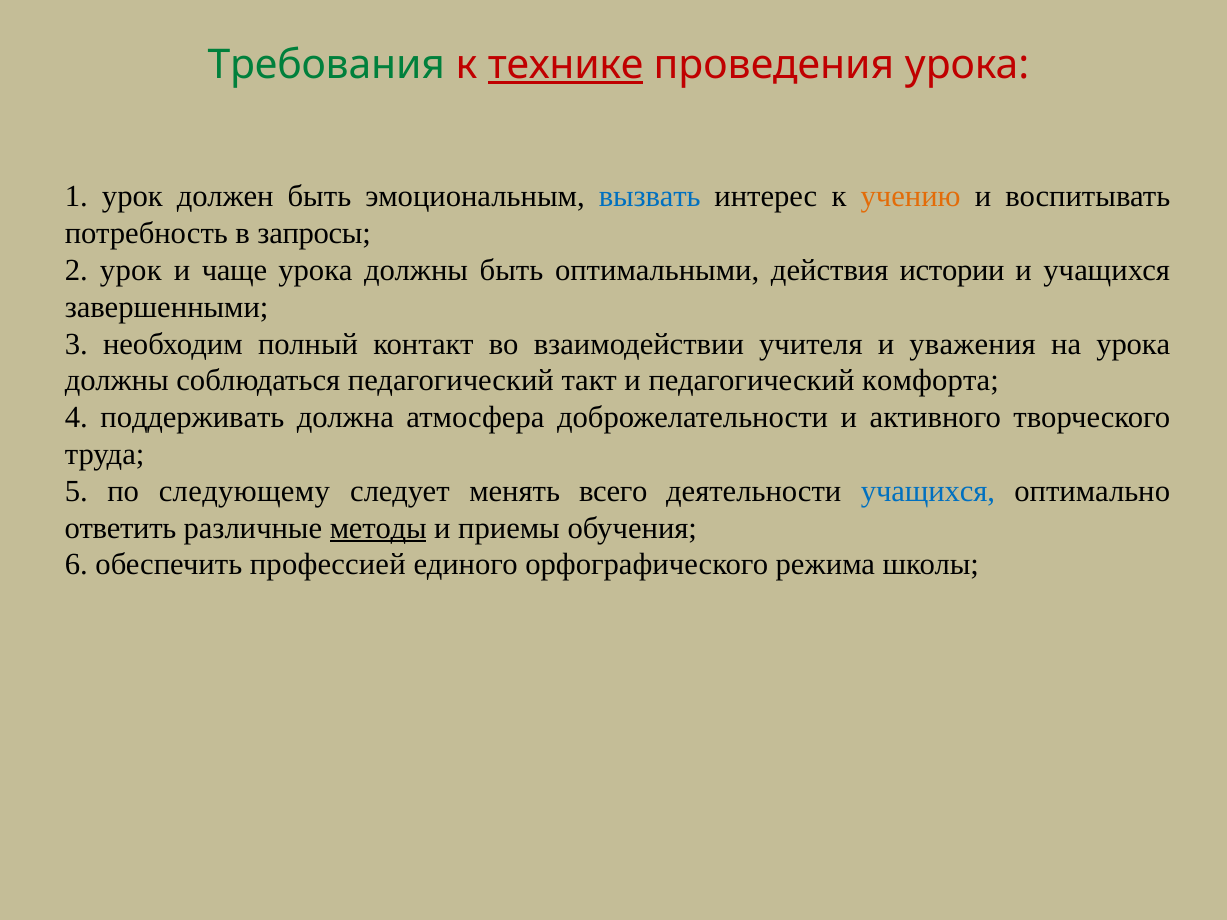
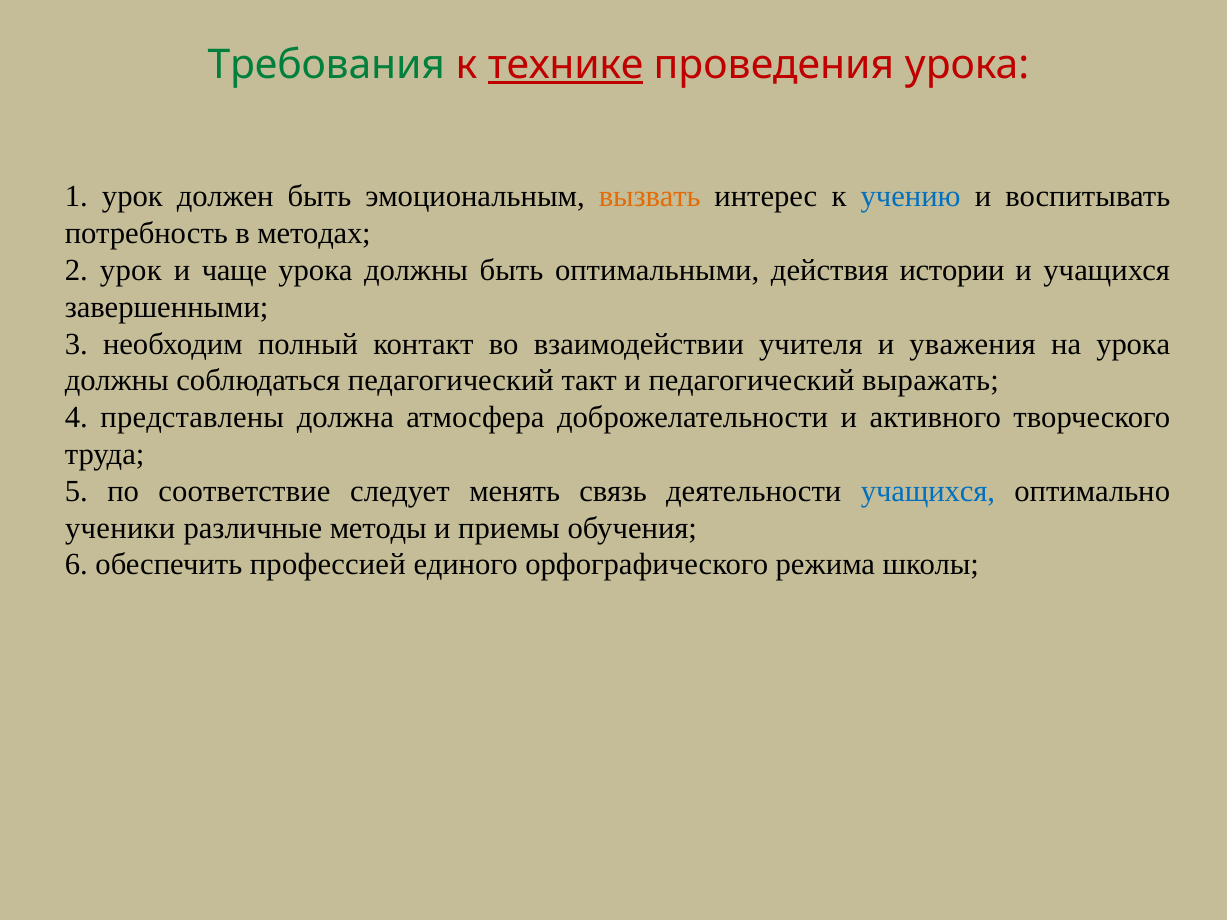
вызвать colour: blue -> orange (650, 197)
учению colour: orange -> blue (911, 197)
запросы: запросы -> методах (314, 234)
комфорта: комфорта -> выражать (930, 381)
поддерживать: поддерживать -> представлены (192, 418)
следующему: следующему -> соответствие (244, 491)
всего: всего -> связь (613, 491)
ответить: ответить -> ученики (120, 528)
методы underline: present -> none (378, 528)
